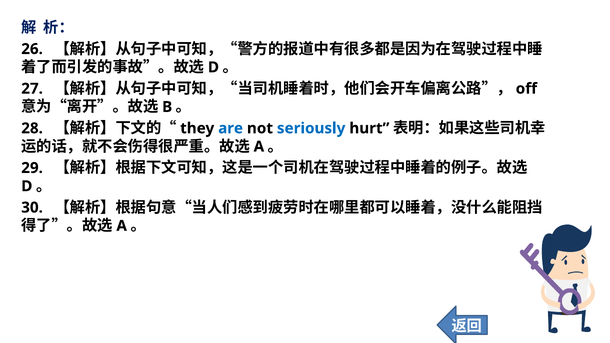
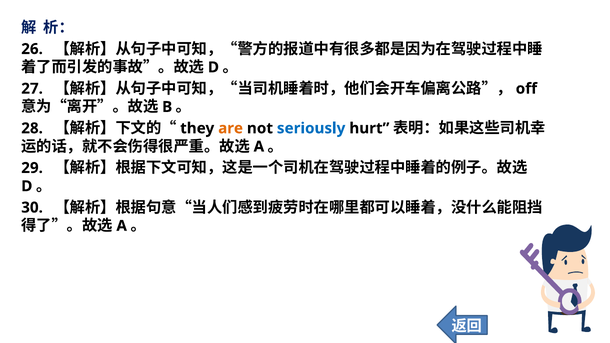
are colour: blue -> orange (231, 128)
